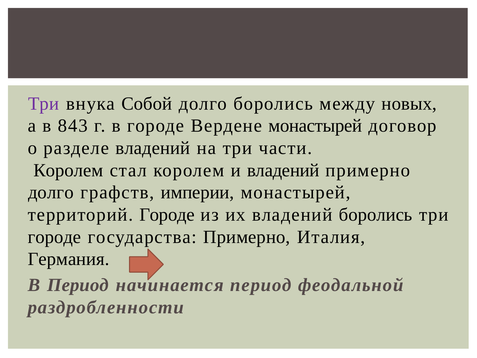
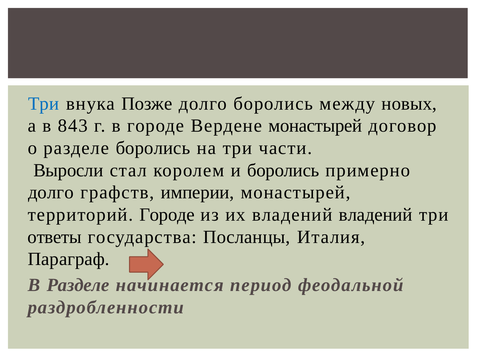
Три colour: purple -> blue (44, 103)
Собой: Собой -> Позже (147, 103)
разделе владений: владений -> боролись (153, 148)
Королем: Королем -> Выросли (68, 170)
и владений: владений -> боролись (283, 170)
владений боролись: боролись -> владений (376, 215)
городе: городе -> ответы (55, 237)
государства Примерно: Примерно -> Посланцы (247, 237)
Германия: Германия -> Параграф (69, 259)
В Период: Период -> Разделе (78, 285)
